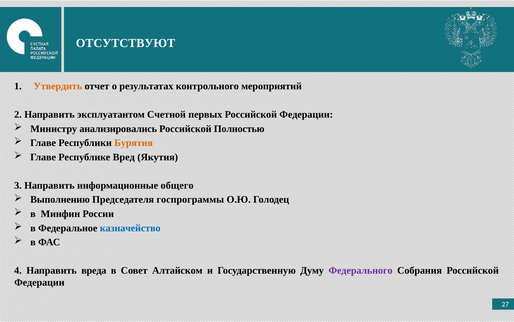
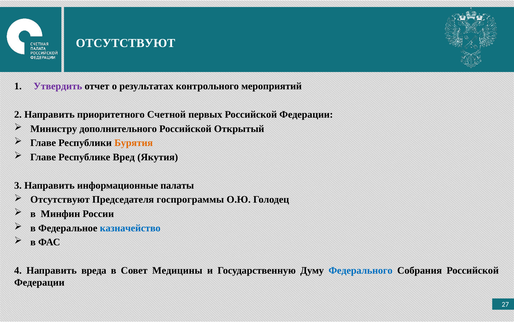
Утвердить colour: orange -> purple (58, 86)
эксплуатантом: эксплуатантом -> приоритетного (111, 114)
анализировались: анализировались -> дополнительного (118, 128)
Полностью: Полностью -> Открытый (239, 128)
общего: общего -> палаты (177, 185)
Выполнению: Выполнению -> Отсутствуют (60, 199)
Алтайском: Алтайском -> Медицины (177, 270)
Федерального colour: purple -> blue (361, 270)
